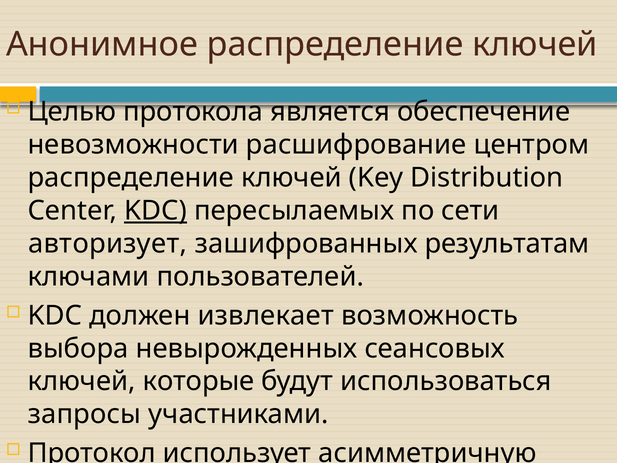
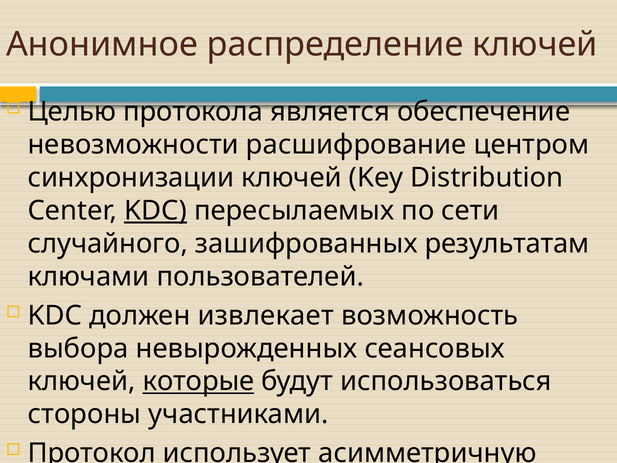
распределение: распределение -> синхронизации (131, 178)
авторизует: авторизует -> случайного (108, 244)
которые underline: none -> present (199, 381)
запросы: запросы -> стороны (84, 414)
